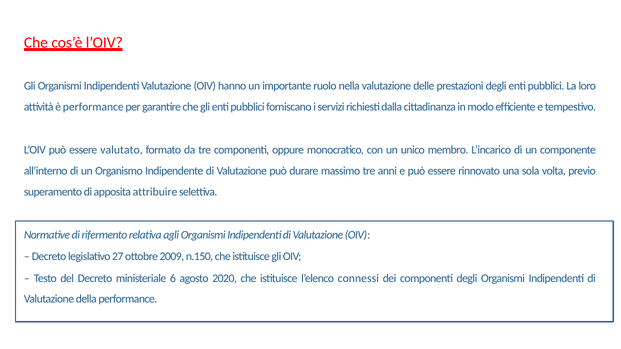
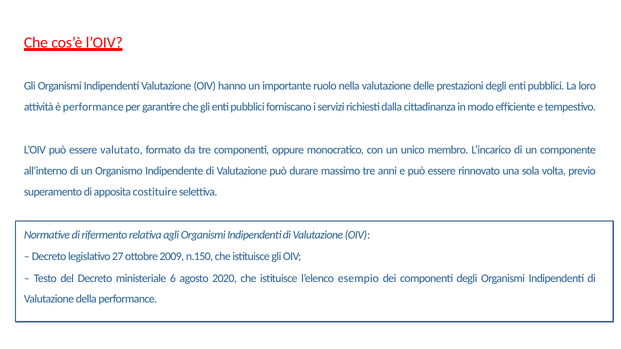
attribuire: attribuire -> costituire (155, 192)
connessi: connessi -> esempio (358, 278)
